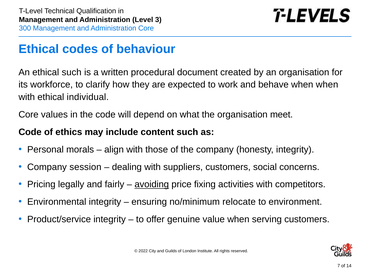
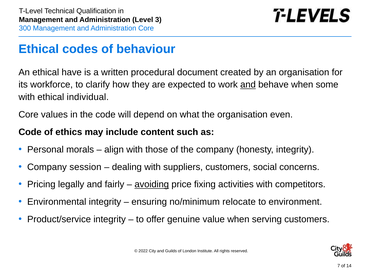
ethical such: such -> have (72, 72)
and underline: none -> present (248, 85)
when when: when -> some (327, 85)
meet: meet -> even (281, 114)
